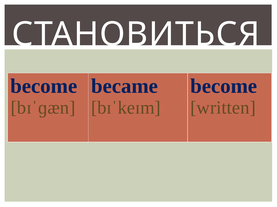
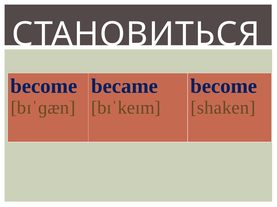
written: written -> shaken (223, 108)
